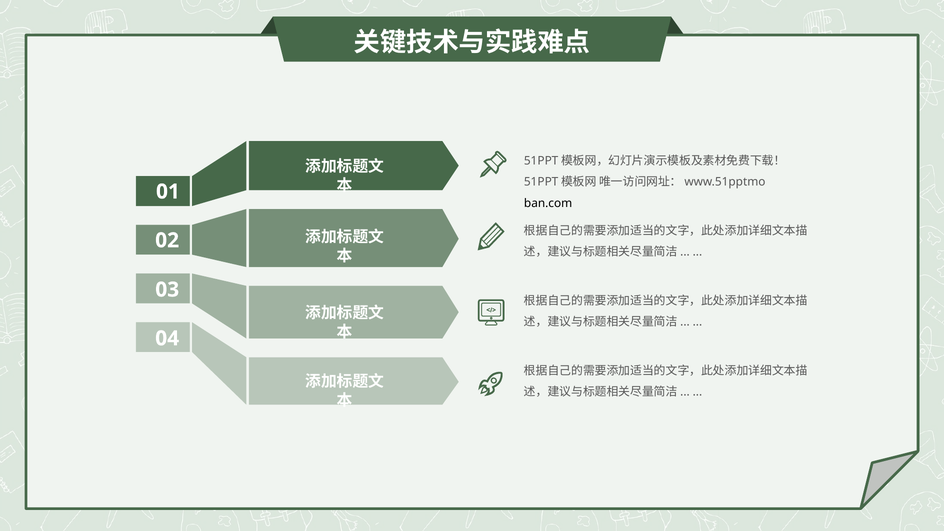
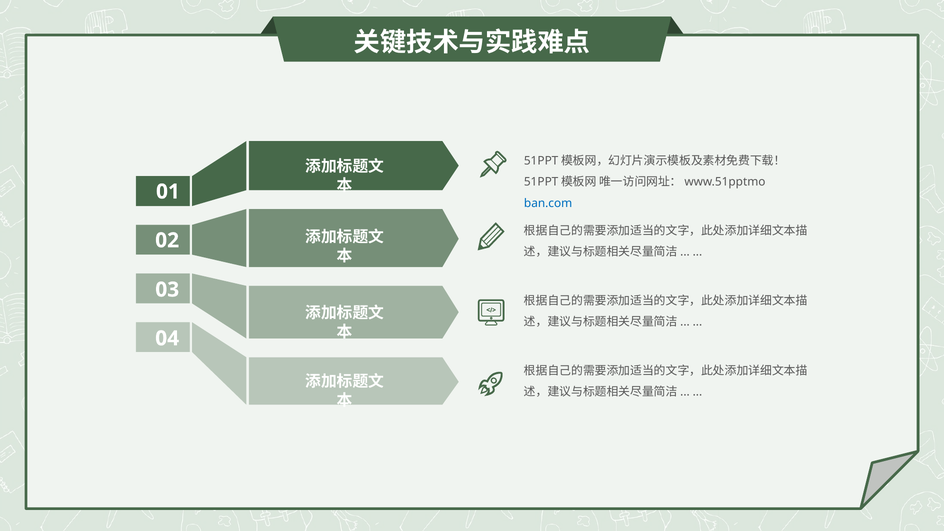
ban.com colour: black -> blue (548, 203)
